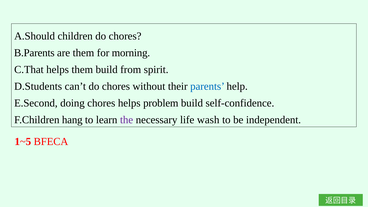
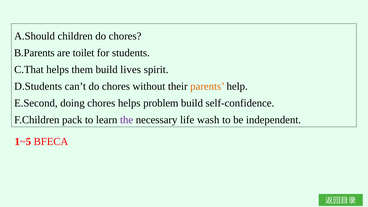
are them: them -> toilet (84, 53)
morning: morning -> students (131, 53)
from: from -> lives (131, 70)
parents colour: blue -> orange (207, 86)
hang: hang -> pack (72, 120)
